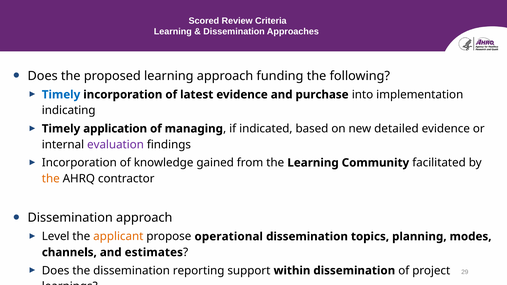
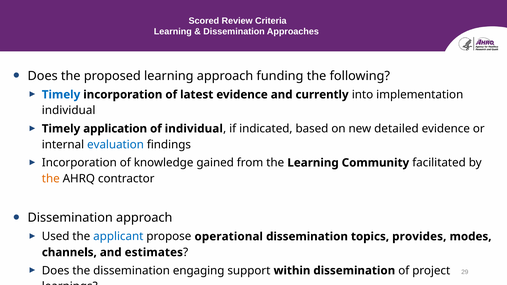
purchase: purchase -> currently (322, 95)
indicating: indicating -> individual (69, 111)
of managing: managing -> individual (194, 129)
evaluation colour: purple -> blue (115, 145)
Level: Level -> Used (56, 237)
applicant colour: orange -> blue (118, 237)
planning: planning -> provides (419, 237)
reporting: reporting -> engaging (199, 271)
